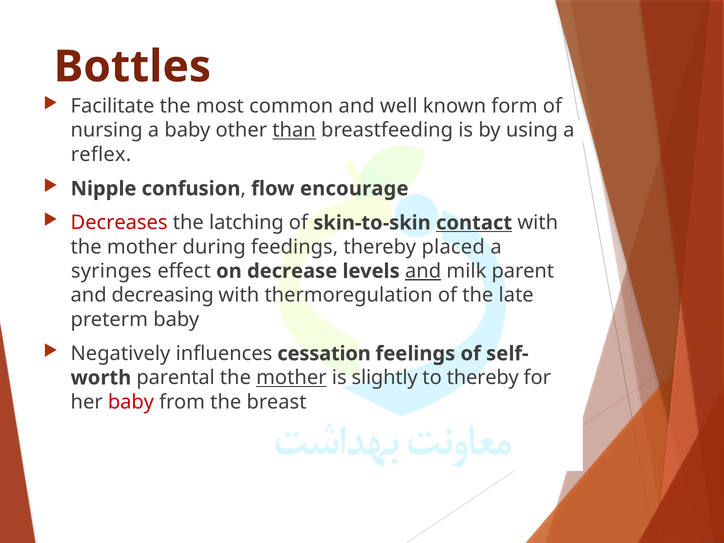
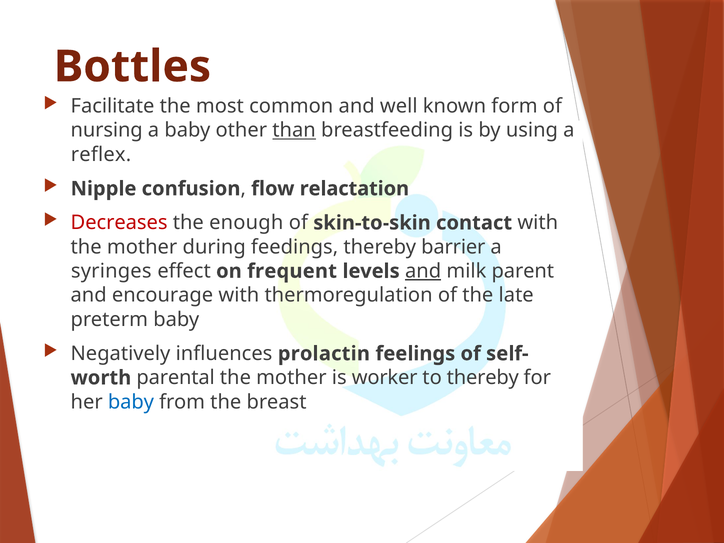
encourage: encourage -> relactation (354, 189)
latching: latching -> enough (246, 223)
contact underline: present -> none (474, 223)
placed: placed -> barrier (453, 247)
decrease: decrease -> frequent (292, 271)
decreasing: decreasing -> encourage (163, 295)
cessation: cessation -> prolactin (324, 354)
mother underline: present -> none (291, 378)
slightly: slightly -> worker (385, 378)
baby colour: red -> blue (131, 402)
